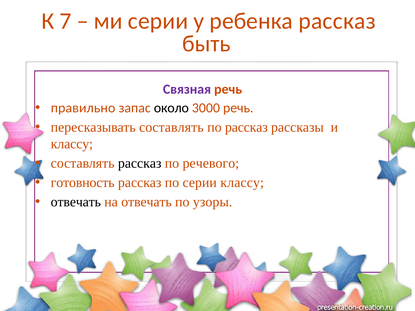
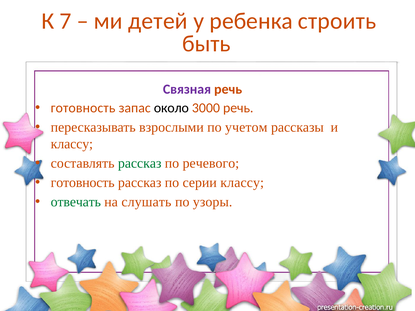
ми серии: серии -> детей (158, 21)
ребенка рассказ: рассказ -> строить (337, 21)
правильно: правильно -> готовность (83, 108)
пересказывать составлять: составлять -> взрослыми (171, 128)
по рассказ: рассказ -> учетом (246, 128)
рассказ colour: black -> green (140, 163)
отвечать colour: black -> green (76, 202)
на отвечать: отвечать -> слушать (146, 202)
